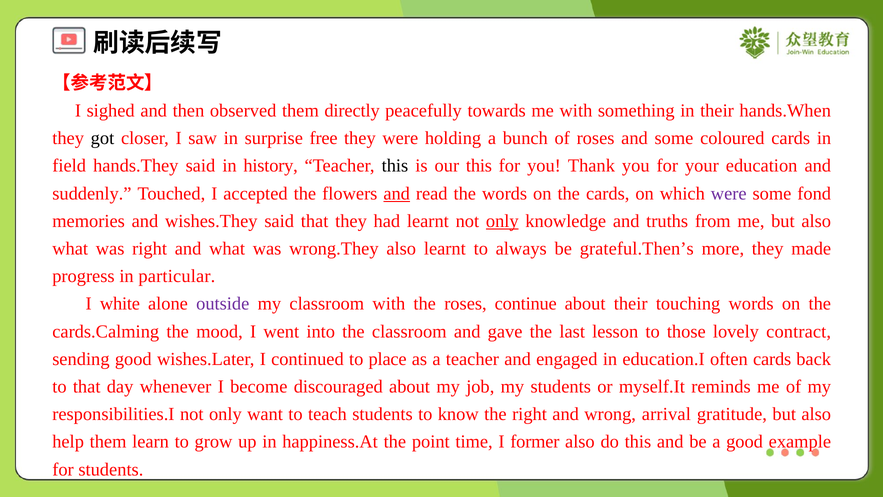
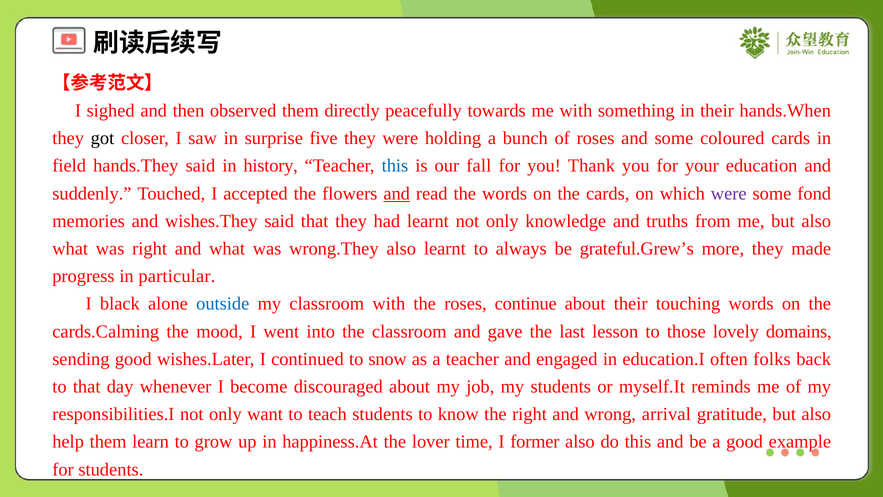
free: free -> five (324, 138)
this colour: black -> blue (395, 166)
our this: this -> fall (479, 166)
only underline: present -> none (502, 221)
grateful.Then’s: grateful.Then’s -> grateful.Grew’s (637, 249)
white: white -> black (120, 304)
outside colour: purple -> blue (223, 304)
contract: contract -> domains (799, 331)
place: place -> snow (388, 359)
often cards: cards -> folks (772, 359)
point: point -> lover (431, 442)
